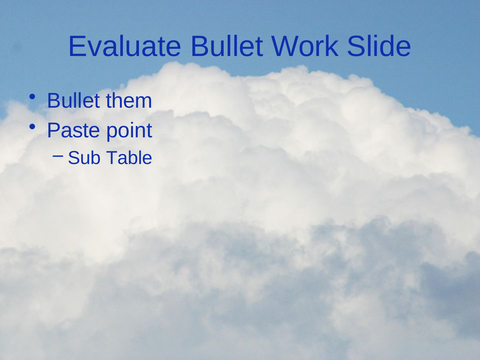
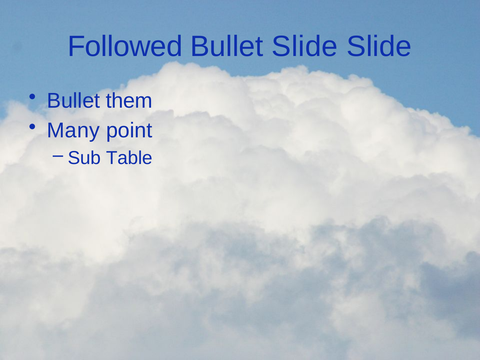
Evaluate: Evaluate -> Followed (125, 46)
Bullet Work: Work -> Slide (305, 46)
Paste: Paste -> Many (73, 131)
